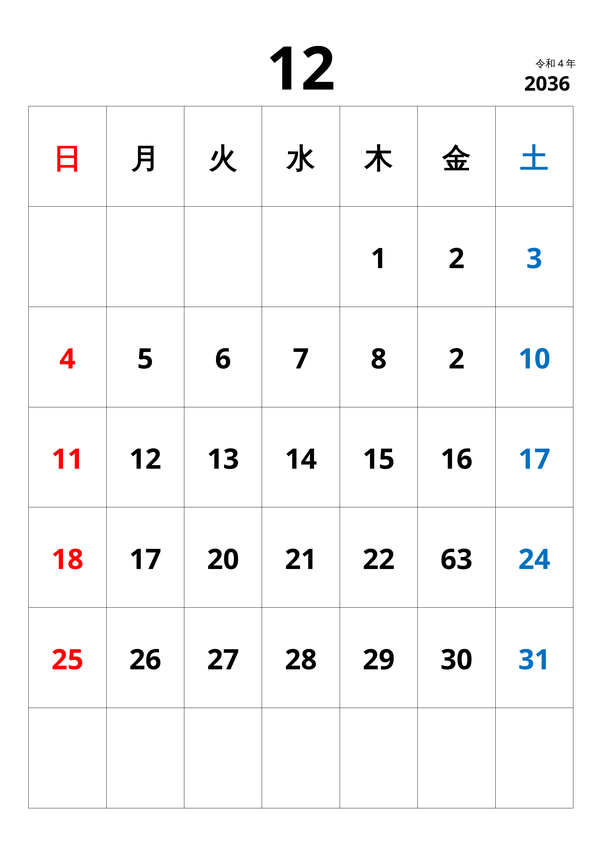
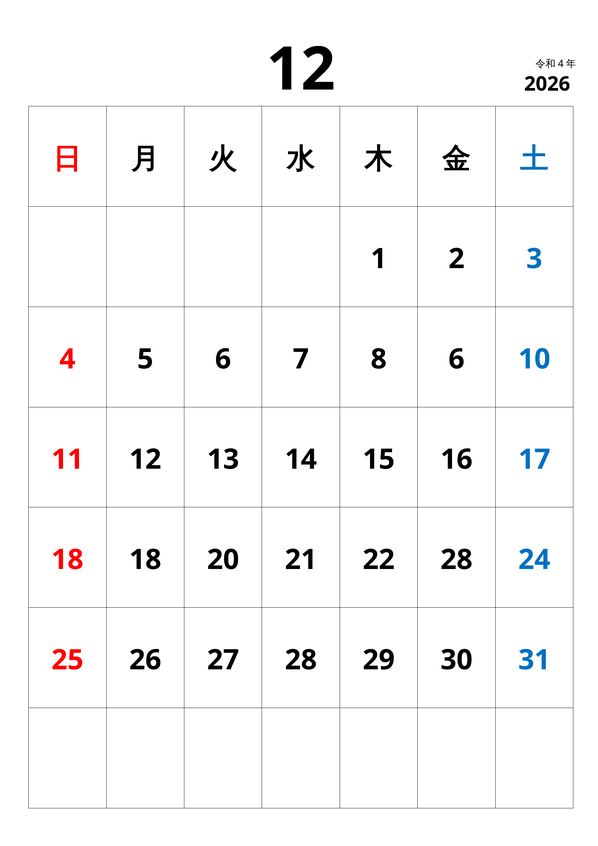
2036: 2036 -> 2026 (547, 84)
8 2: 2 -> 6 (456, 359)
18 17: 17 -> 18 (145, 560)
22 63: 63 -> 28 (457, 560)
